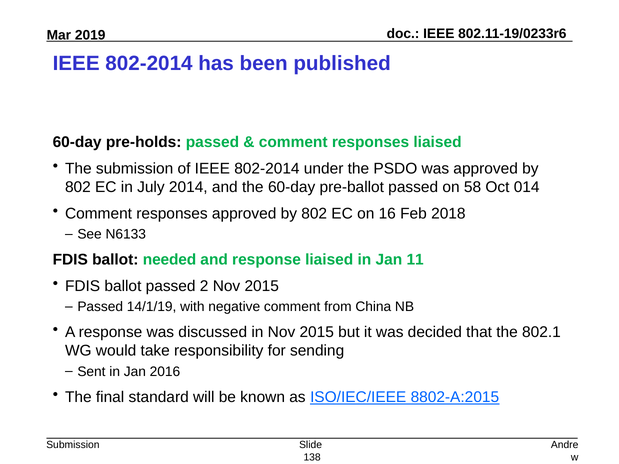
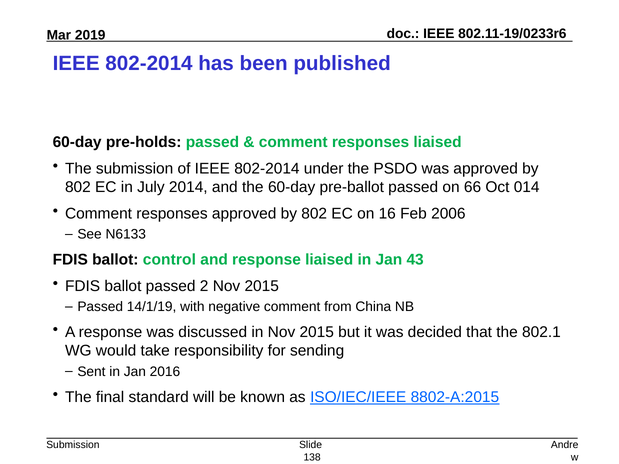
58: 58 -> 66 (473, 187)
2018: 2018 -> 2006 (448, 214)
needed: needed -> control (169, 260)
11: 11 -> 43 (415, 260)
